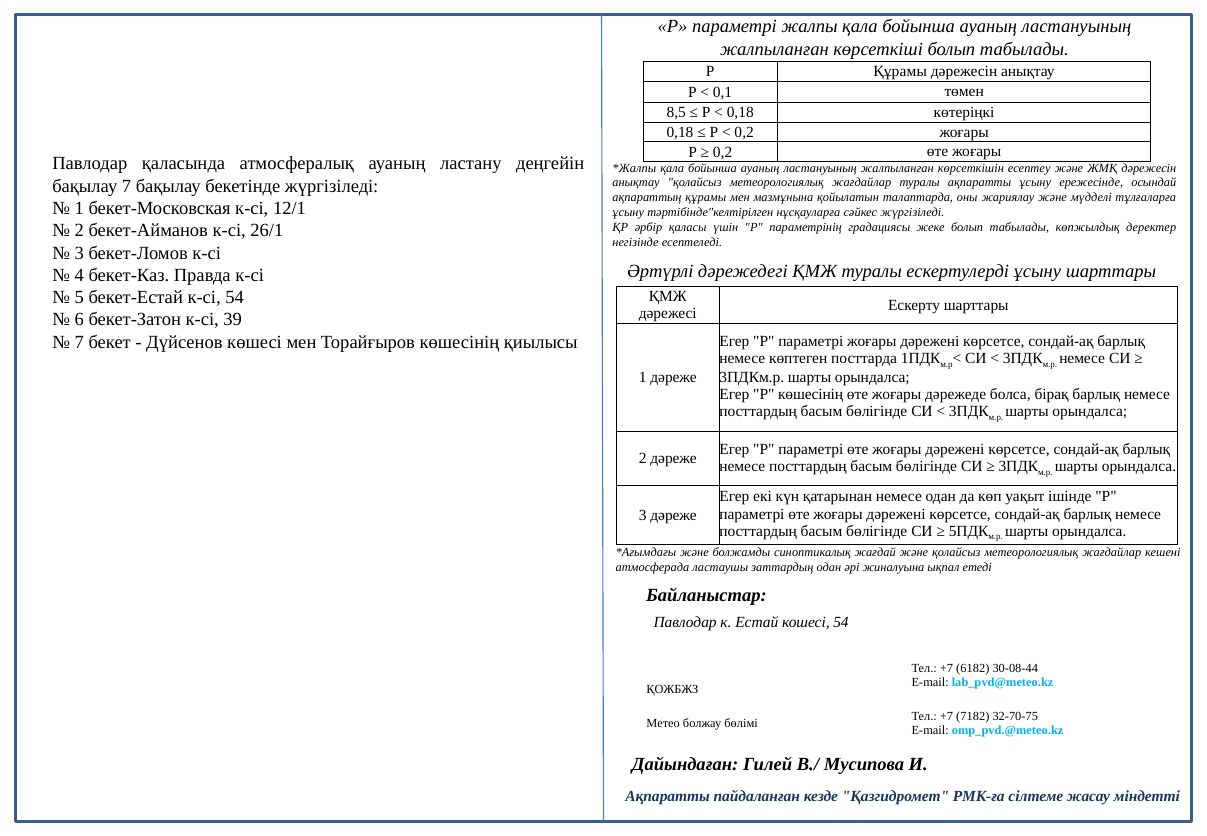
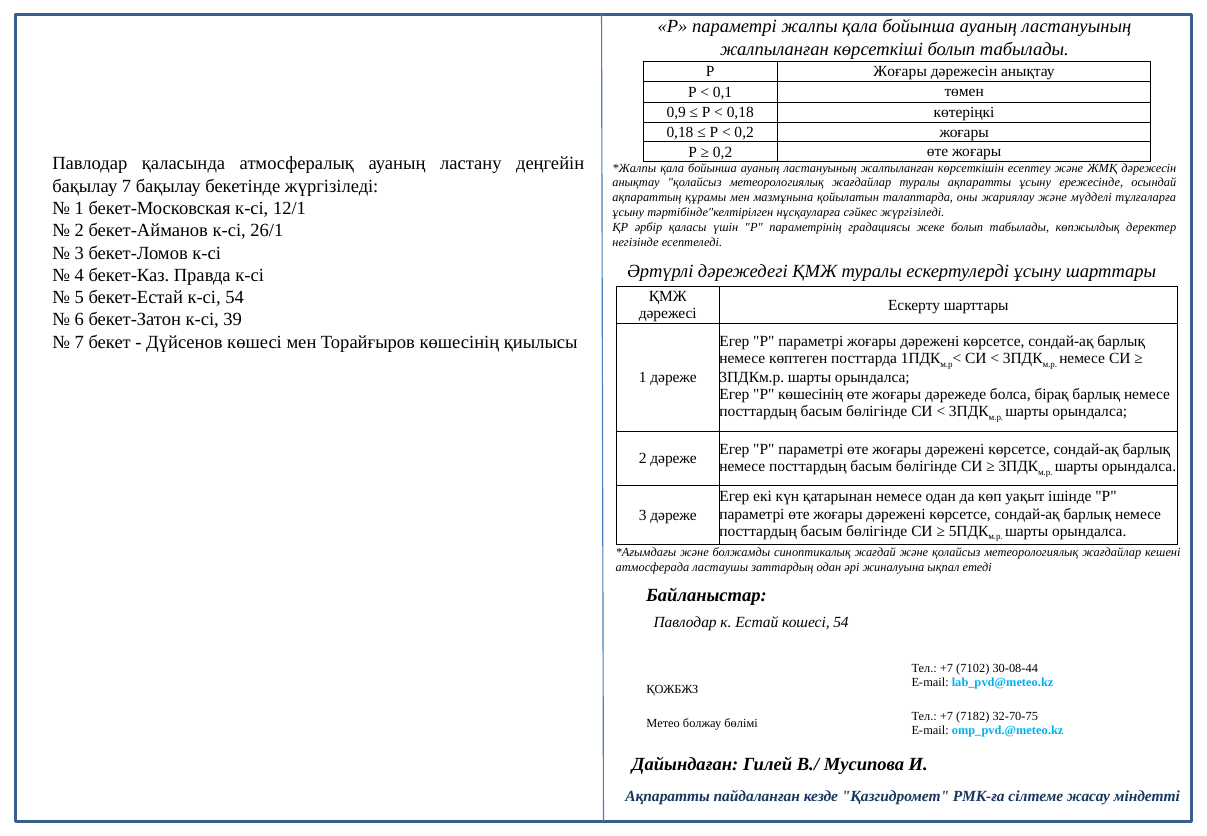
Р Құрамы: Құрамы -> Жоғары (900, 71)
8,5: 8,5 -> 0,9 (676, 113)
6182: 6182 -> 7102 (973, 668)
